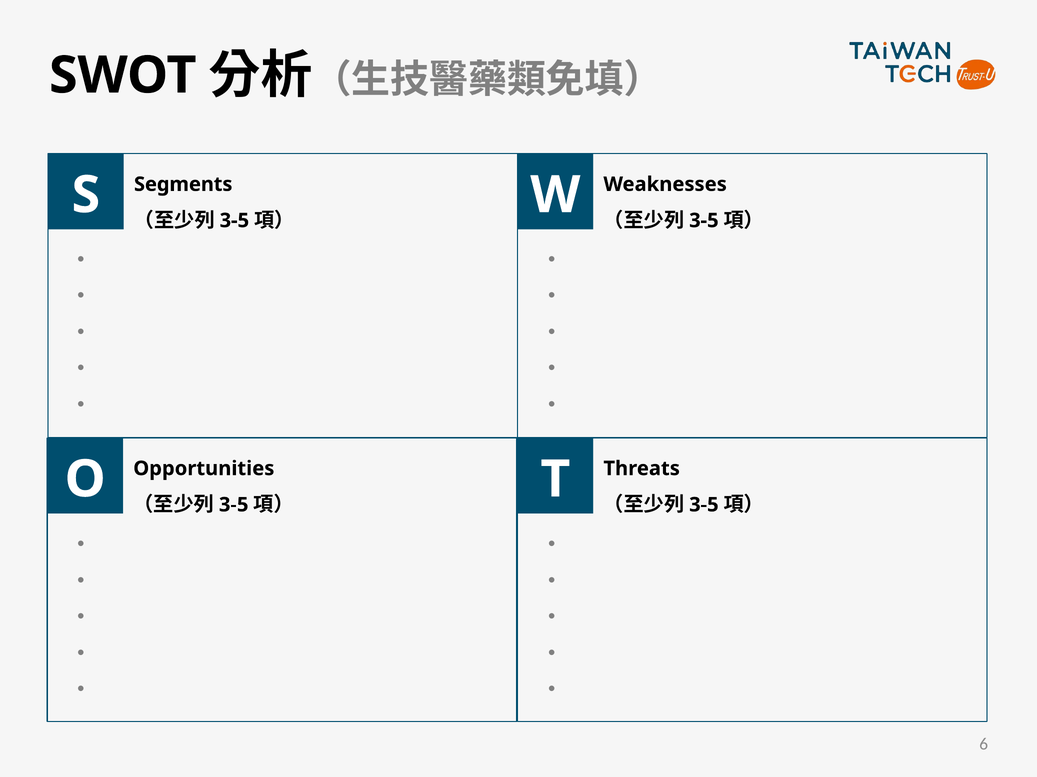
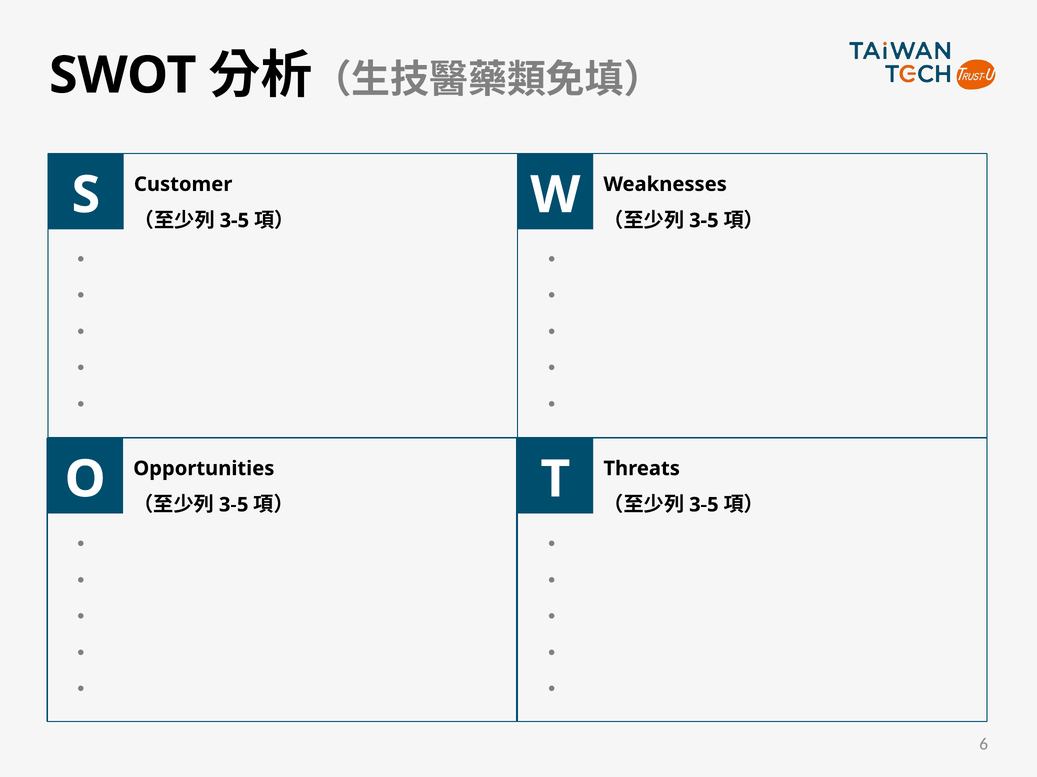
Segments: Segments -> Customer (183, 184)
